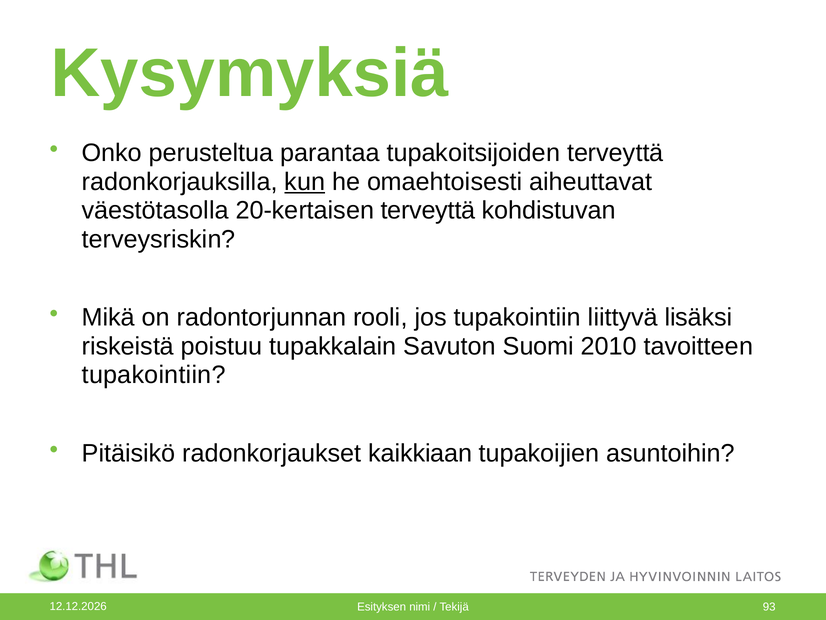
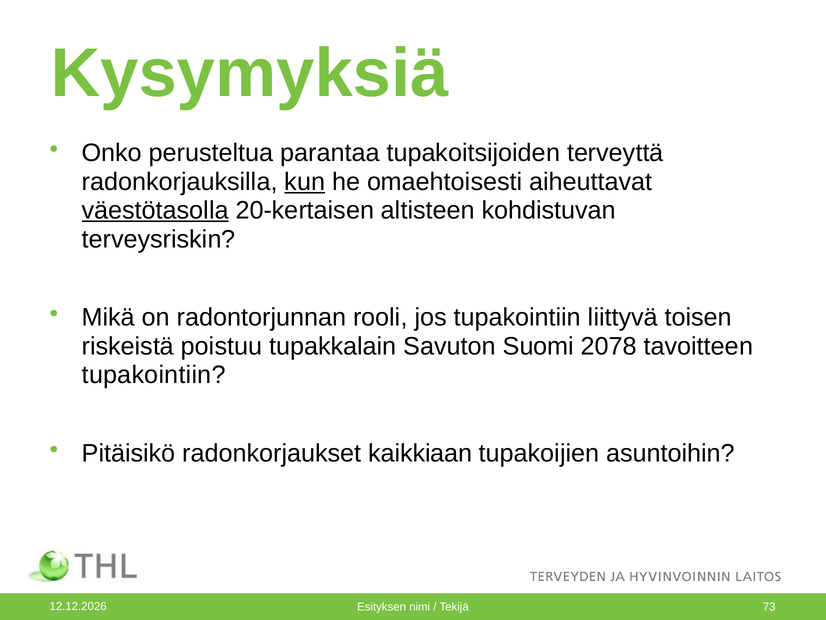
väestötasolla underline: none -> present (155, 210)
20-kertaisen terveyttä: terveyttä -> altisteen (428, 210)
lisäksi: lisäksi -> toisen (698, 317)
2010: 2010 -> 2078 (609, 346)
93: 93 -> 73 (769, 607)
